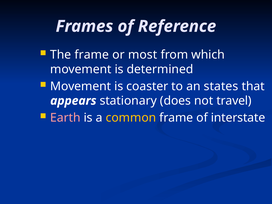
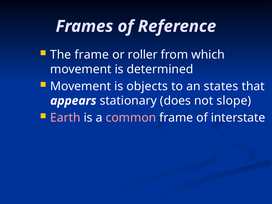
most: most -> roller (143, 55)
coaster: coaster -> objects (147, 86)
travel: travel -> slope (234, 101)
common colour: yellow -> pink (131, 118)
